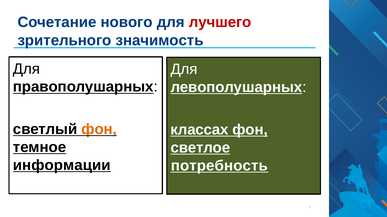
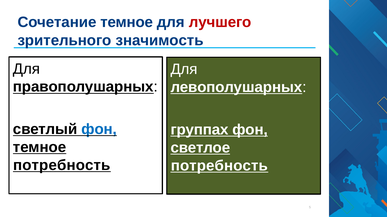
Сочетание нового: нового -> темное (127, 22)
фон colour: orange -> blue (99, 130)
классах: классах -> группах (199, 130)
информации: информации -> потребность (62, 166)
